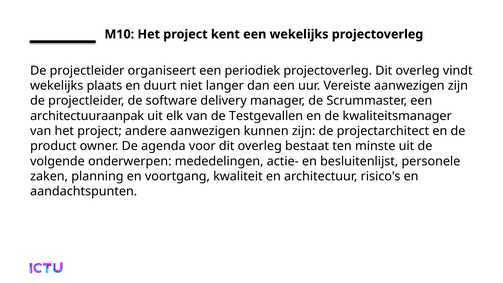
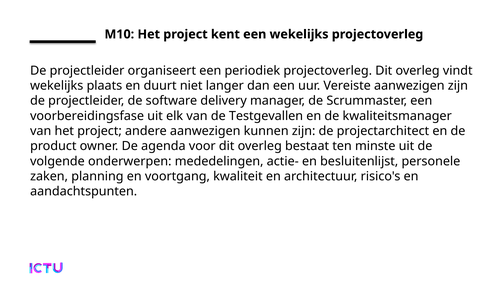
architectuuraanpak: architectuuraanpak -> voorbereidingsfase (87, 116)
